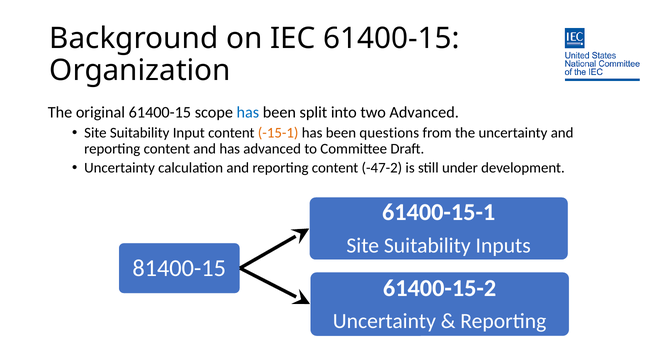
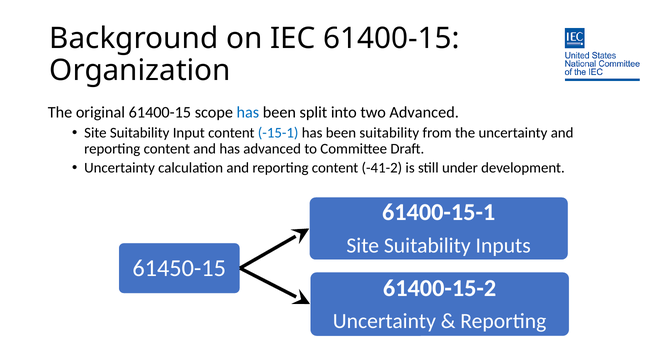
-15-1 colour: orange -> blue (278, 133)
been questions: questions -> suitability (389, 133)
-47-2: -47-2 -> -41-2 (382, 168)
81400-15: 81400-15 -> 61450-15 (179, 268)
